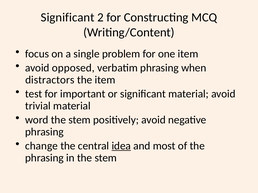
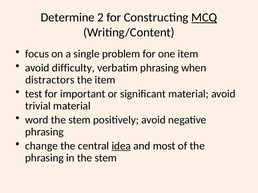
Significant: Significant -> Determine (68, 17)
MCQ underline: none -> present (204, 17)
opposed: opposed -> difficulty (73, 68)
